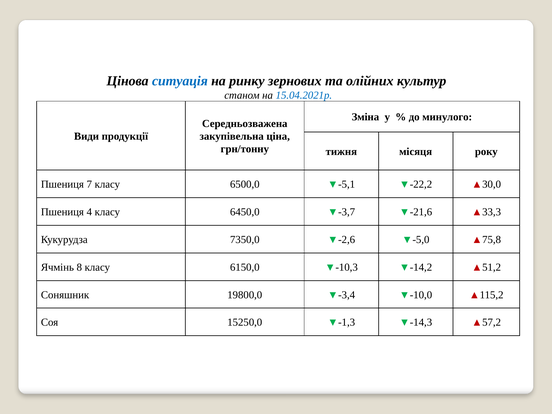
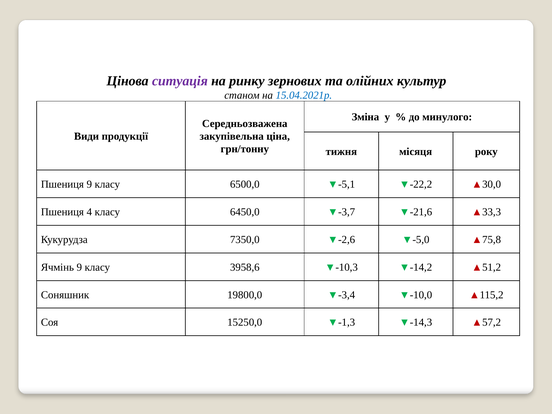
ситуація colour: blue -> purple (180, 81)
Пшениця 7: 7 -> 9 (89, 184)
Ячмінь 8: 8 -> 9 (79, 267)
6150,0: 6150,0 -> 3958,6 (245, 267)
